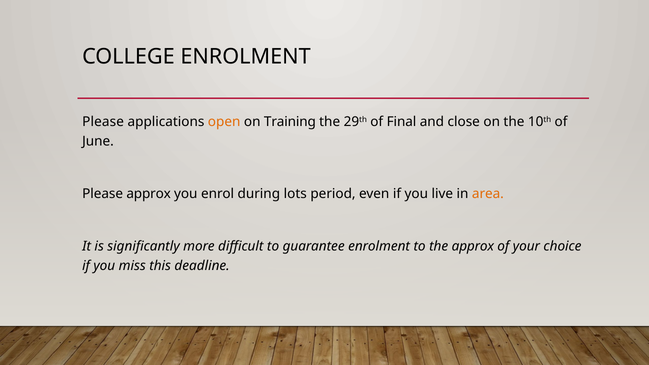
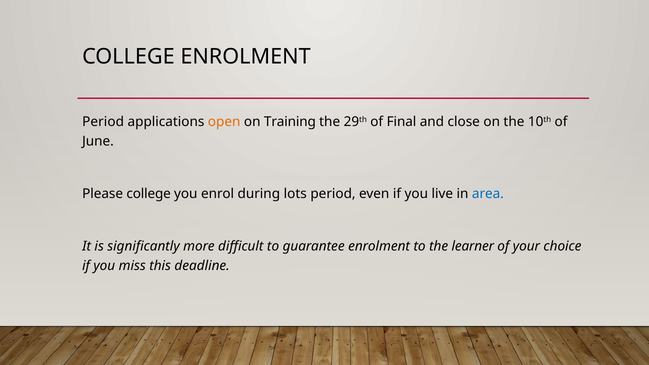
Please: Please -> Period (103, 122)
Please approx: approx -> college (149, 194)
area colour: orange -> blue (488, 194)
the approx: approx -> learner (473, 246)
